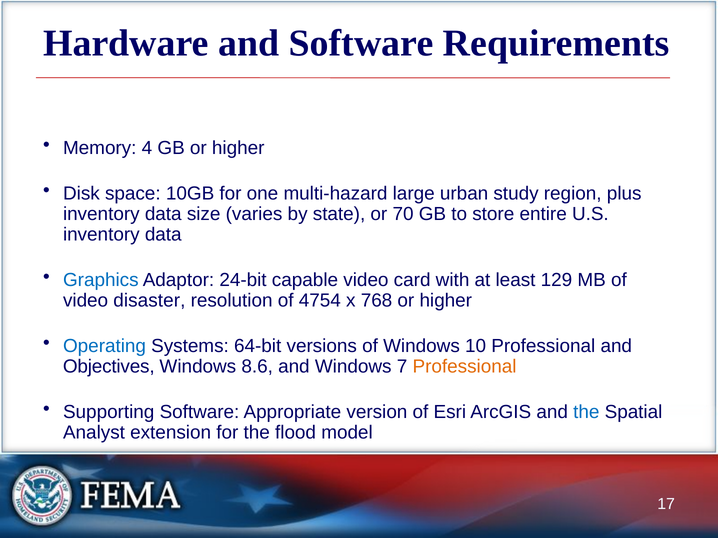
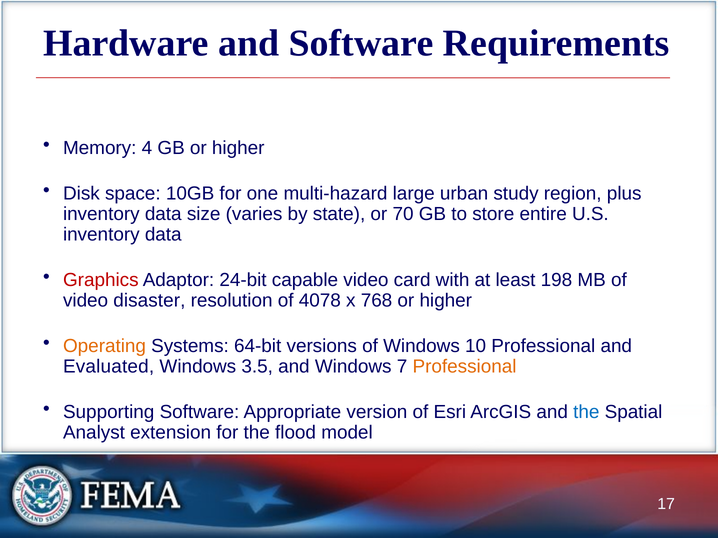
Graphics colour: blue -> red (101, 280)
129: 129 -> 198 (556, 280)
4754: 4754 -> 4078 (320, 301)
Operating colour: blue -> orange (105, 346)
Objectives: Objectives -> Evaluated (109, 367)
8.6: 8.6 -> 3.5 (257, 367)
